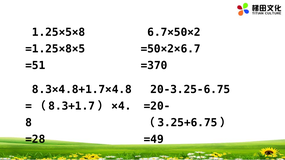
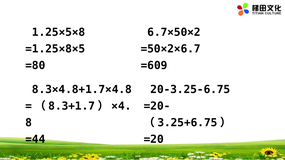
=51: =51 -> =80 (35, 66)
=370: =370 -> =609 (154, 66)
=28: =28 -> =44 (35, 139)
=49: =49 -> =20 (154, 139)
